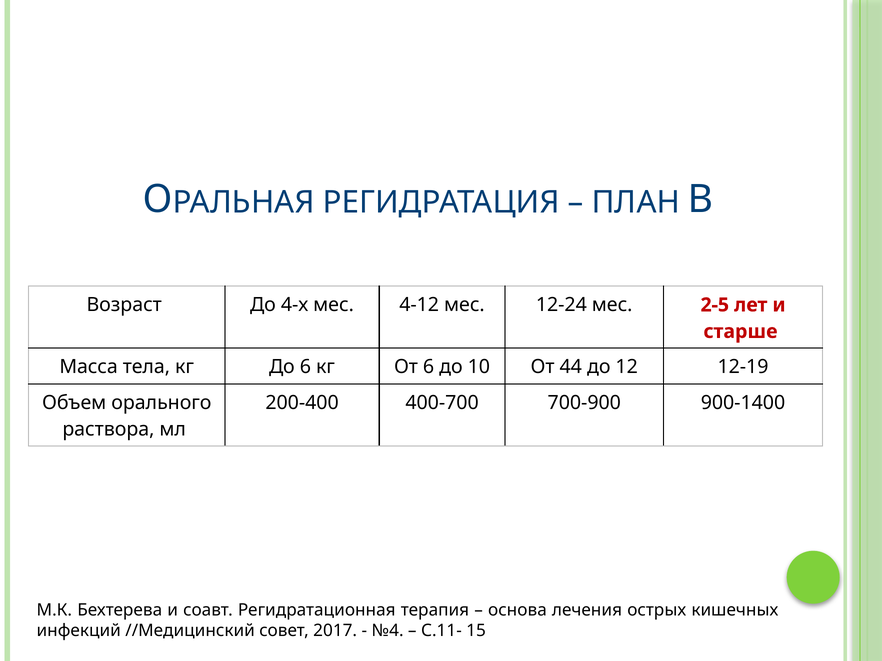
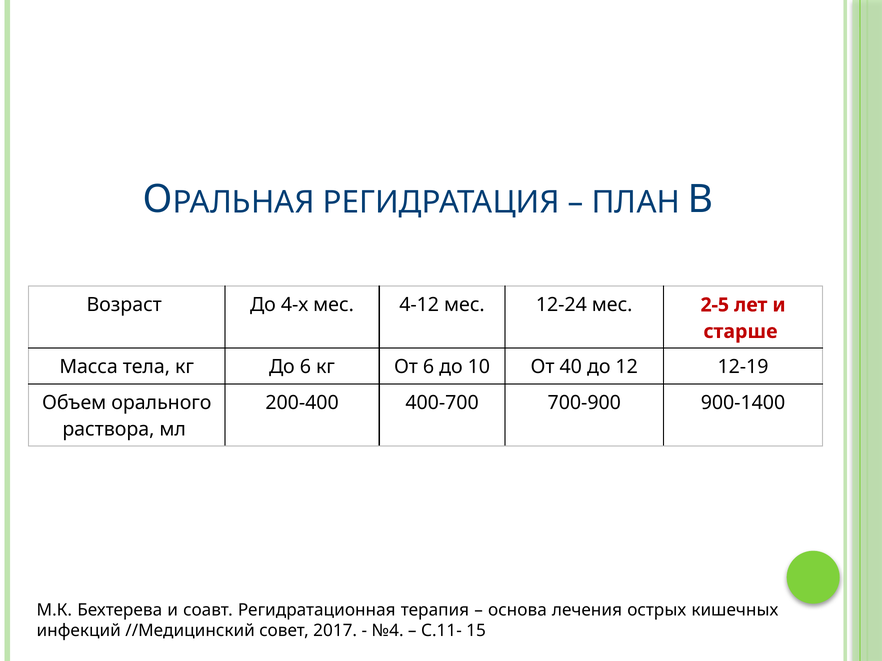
44: 44 -> 40 (571, 367)
